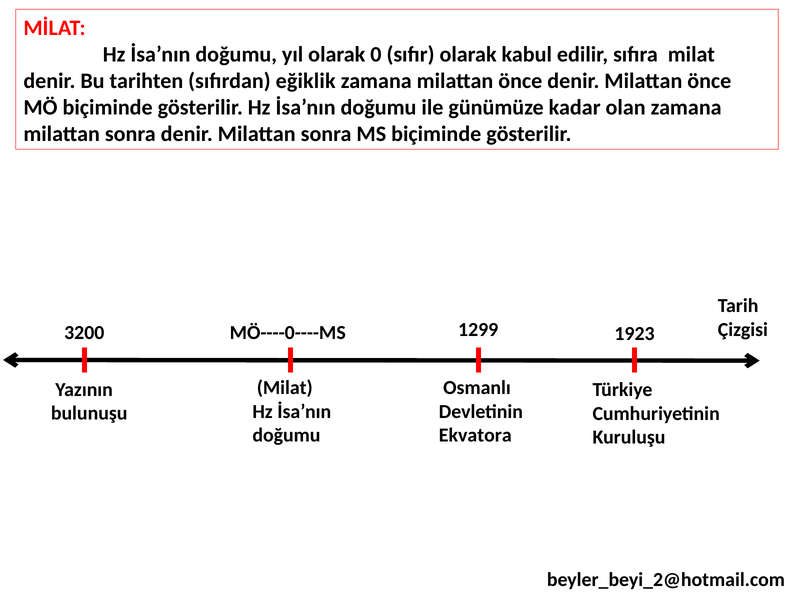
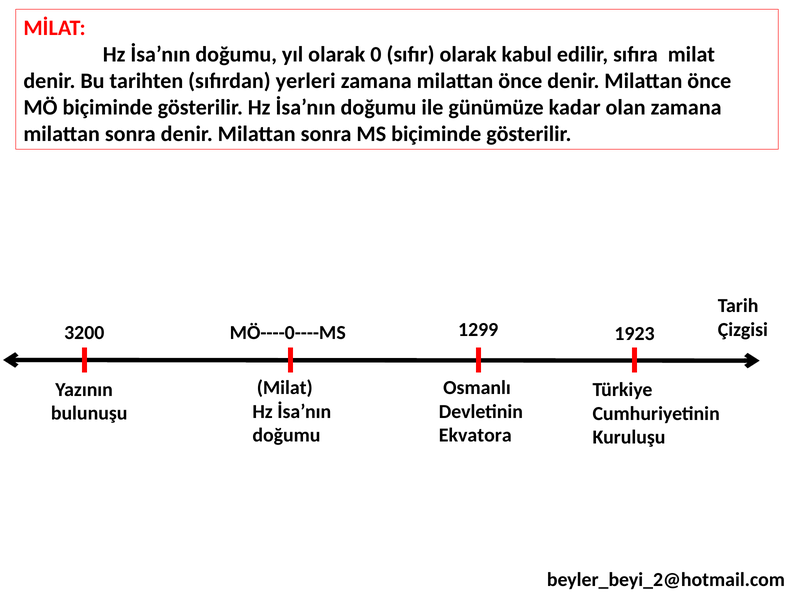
eğiklik: eğiklik -> yerleri (306, 81)
